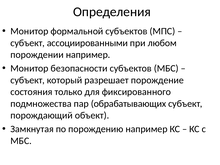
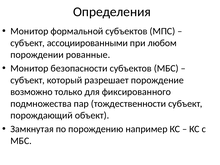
порождении например: например -> рованные (88, 55)
состояния: состояния -> возможно (31, 92)
обрабатывающих: обрабатывающих -> тождественности (128, 104)
